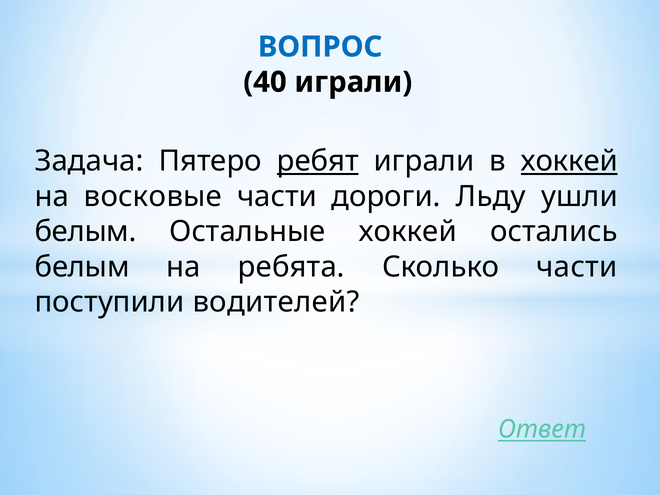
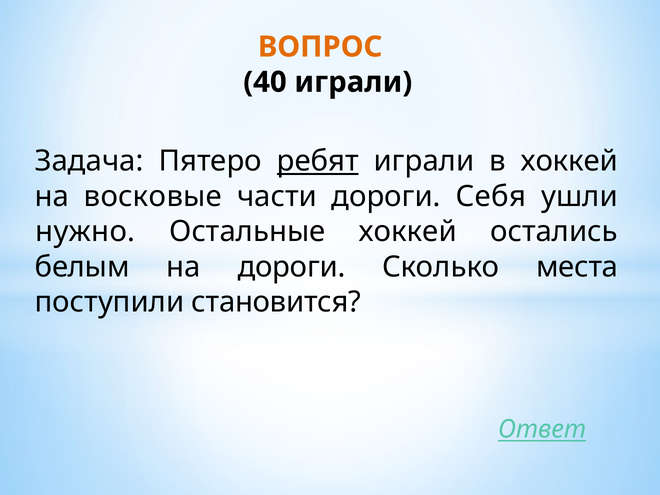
ВОПРОС colour: blue -> orange (320, 47)
хоккей underline: present -> none (569, 161)
Льду: Льду -> Себя (491, 196)
белым: белым -> нужно (85, 232)
на ребята: ребята -> дороги (292, 267)
Сколько части: части -> места (577, 267)
водителей: водителей -> становится (276, 302)
